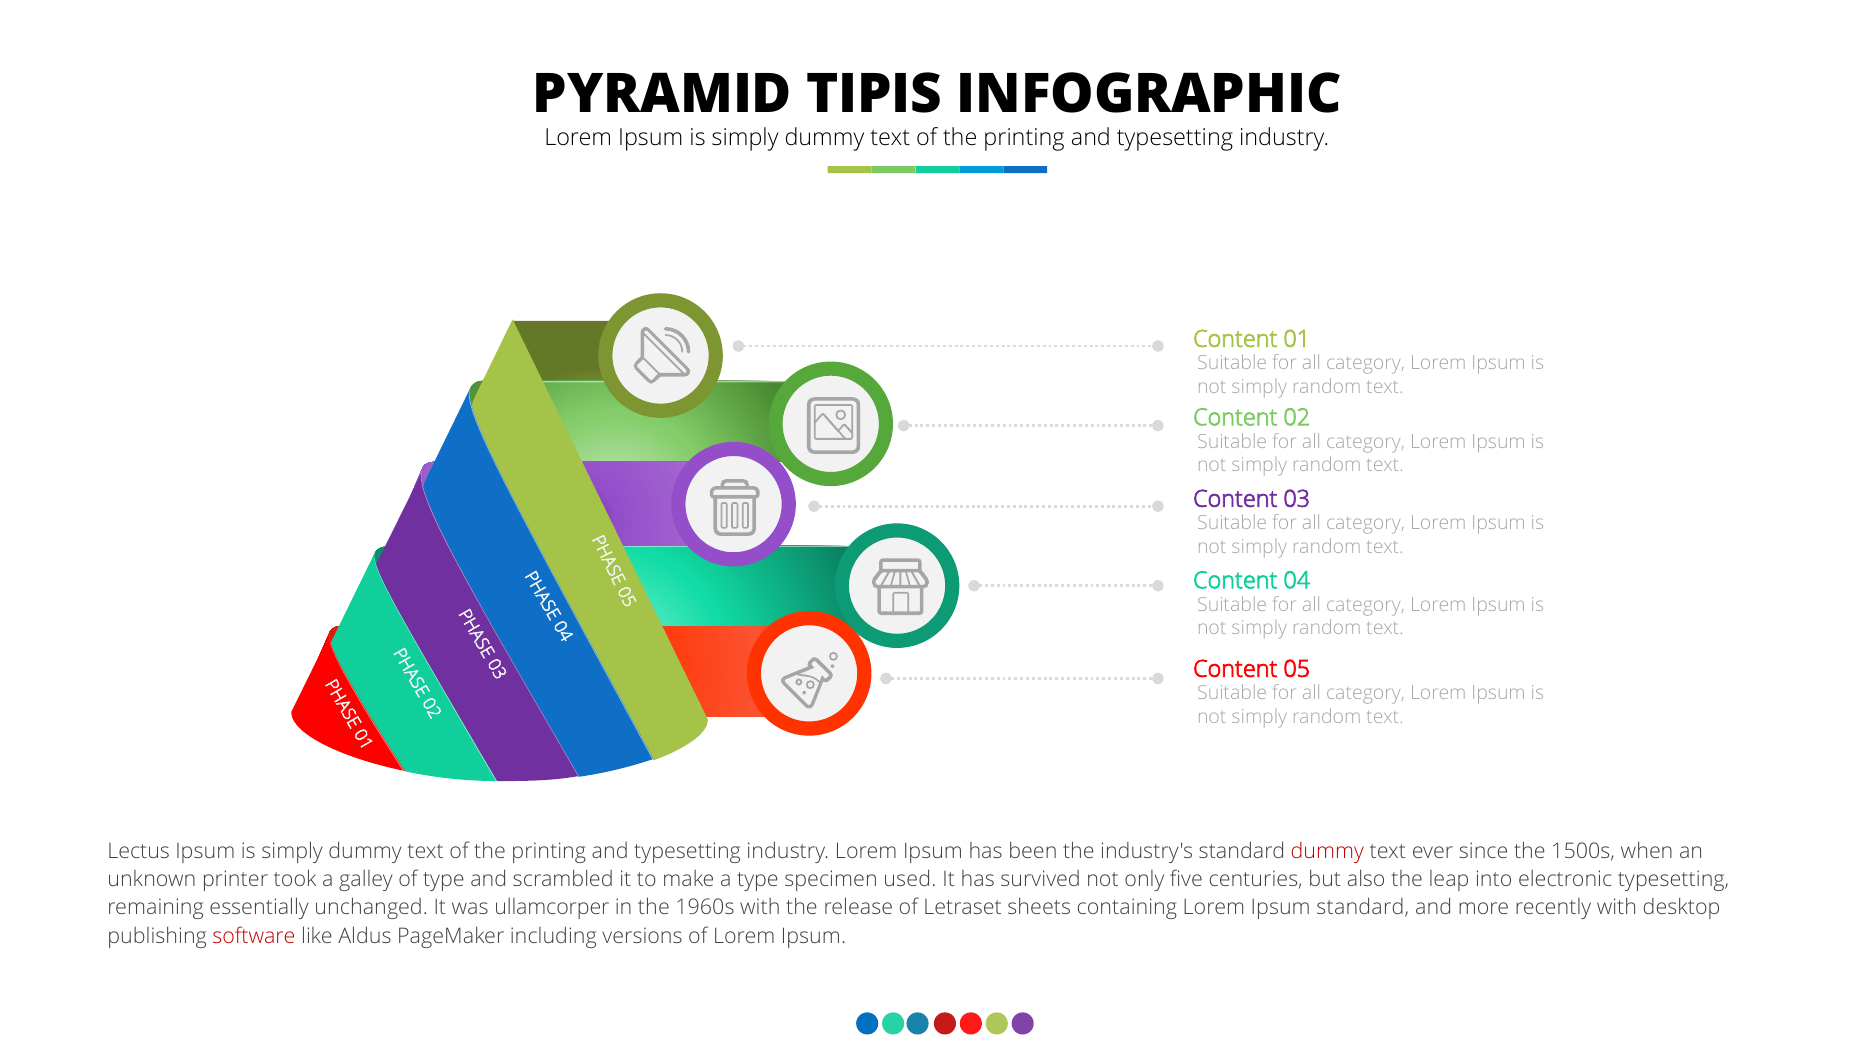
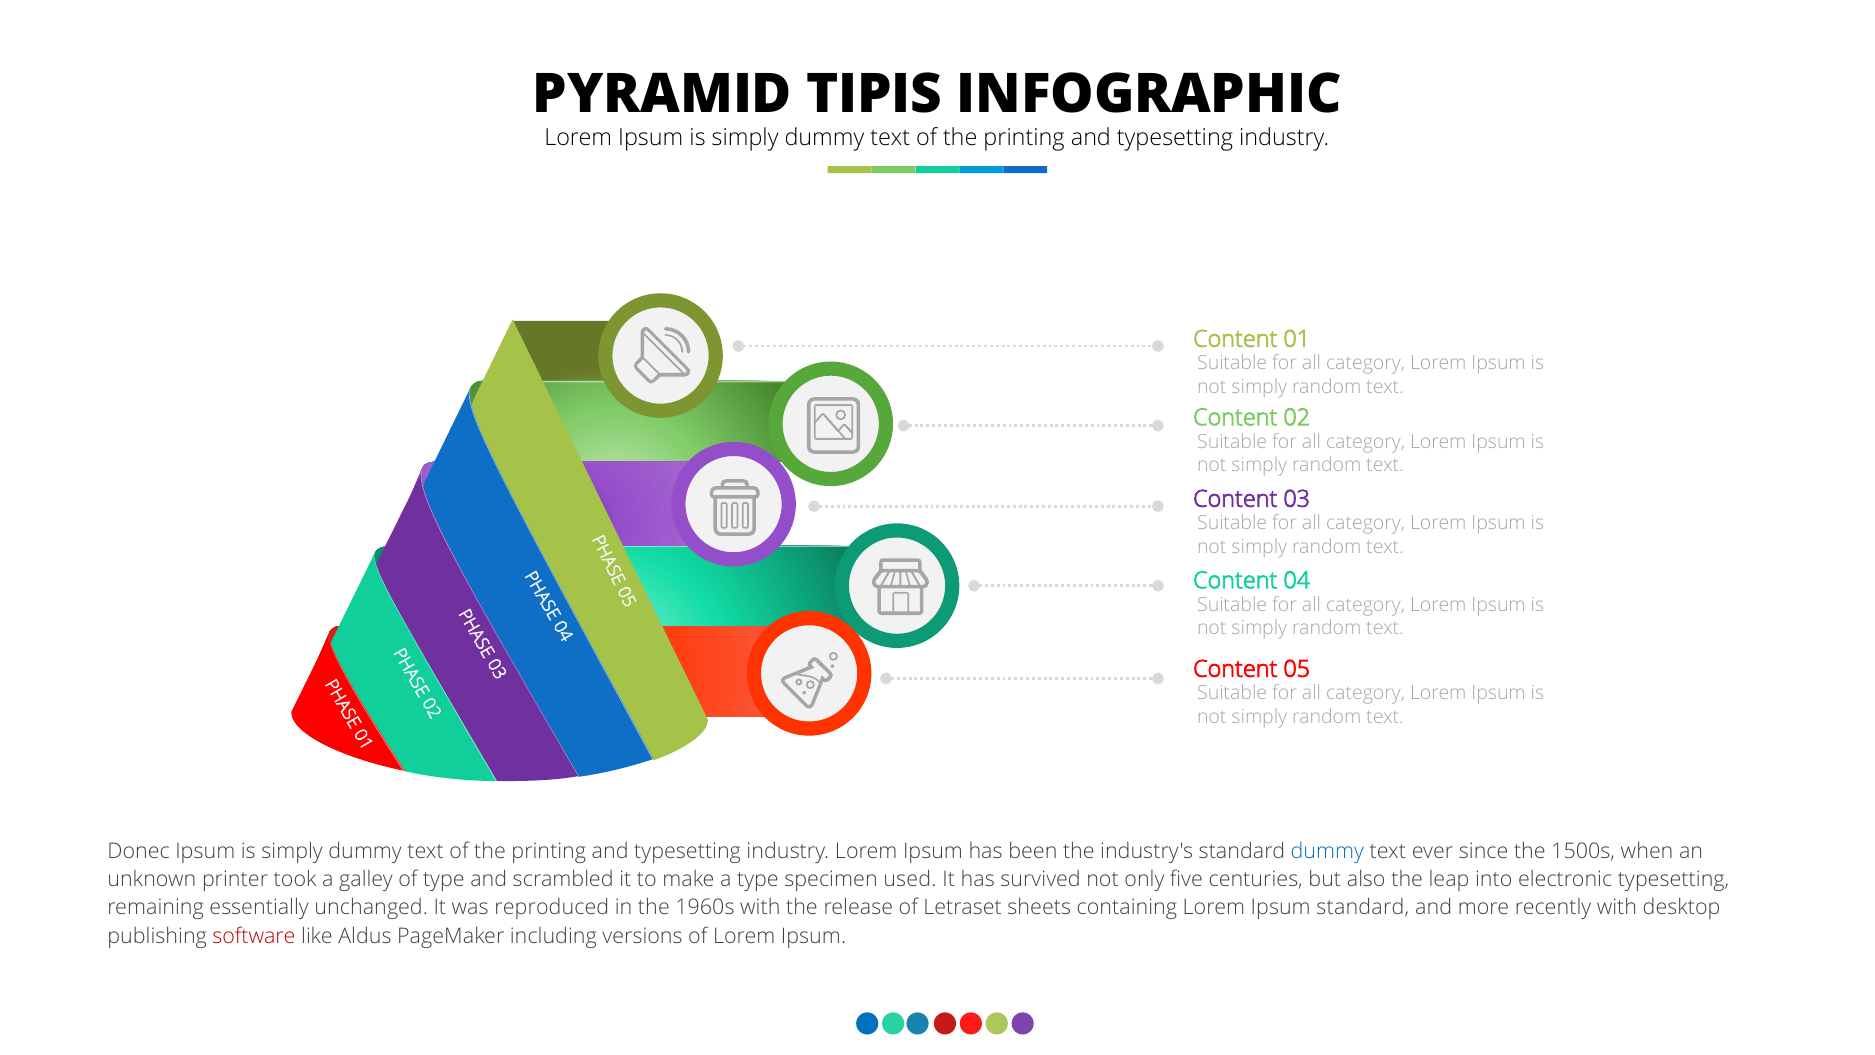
Lectus: Lectus -> Donec (139, 851)
dummy colour: red -> blue (1327, 851)
ullamcorper: ullamcorper -> reproduced (552, 908)
